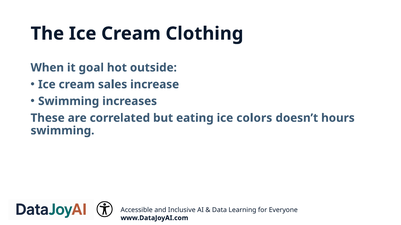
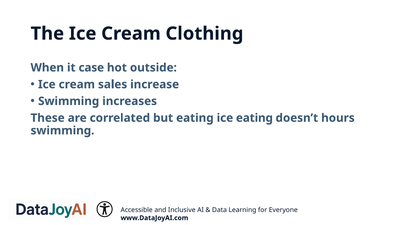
goal: goal -> case (91, 68)
ice colors: colors -> eating (254, 118)
